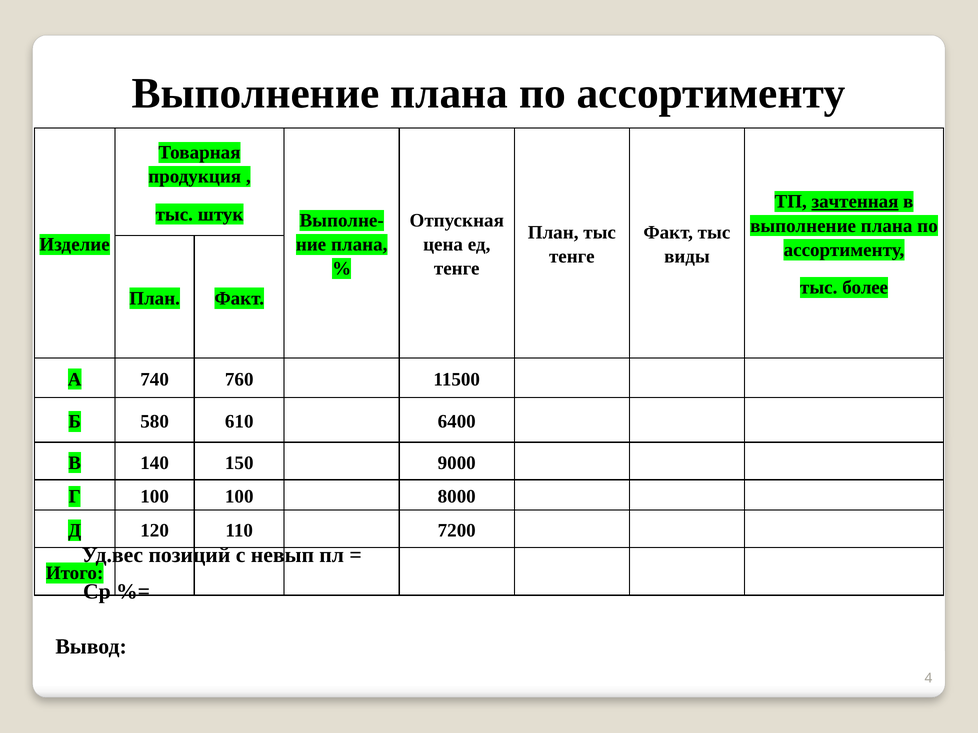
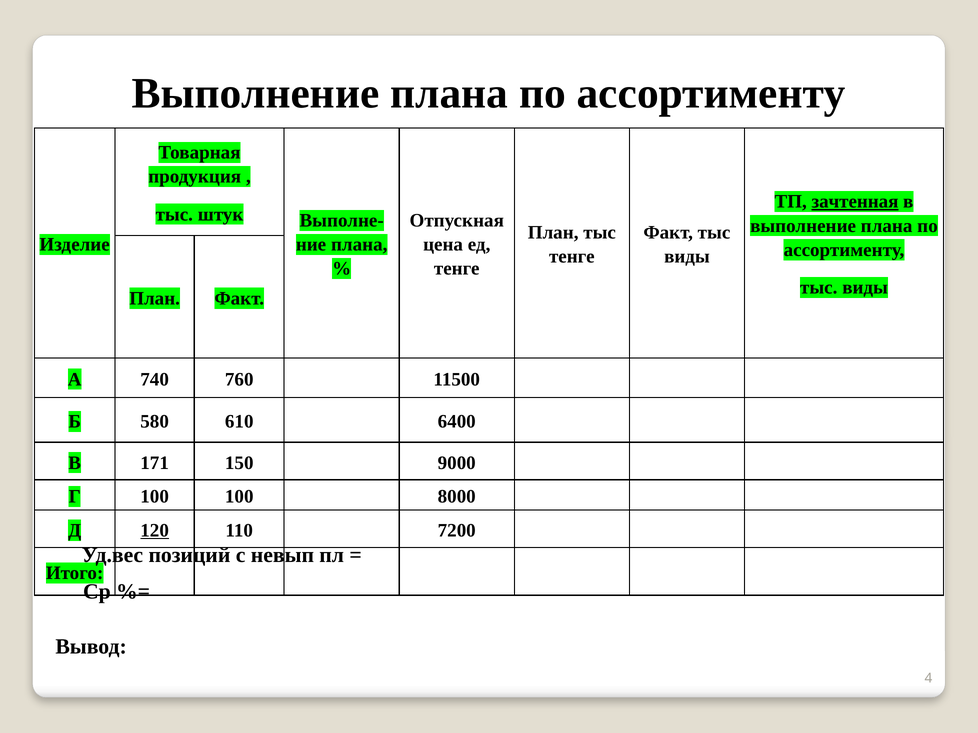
более: более -> виды (865, 288)
140: 140 -> 171 (155, 463)
120 underline: none -> present (155, 531)
